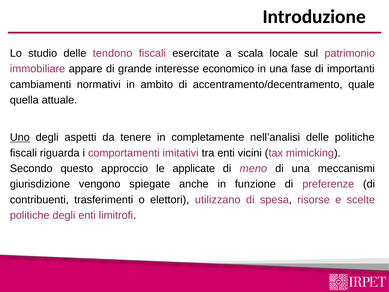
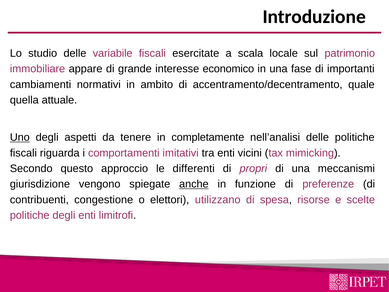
tendono: tendono -> variabile (113, 53)
applicate: applicate -> differenti (194, 168)
meno: meno -> propri (253, 168)
anche underline: none -> present (194, 184)
trasferimenti: trasferimenti -> congestione (104, 200)
